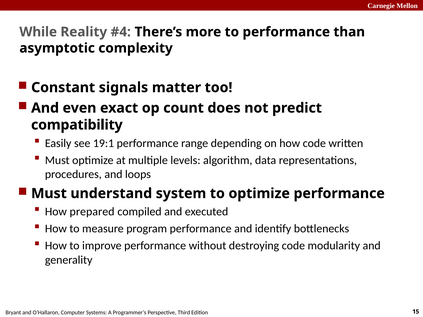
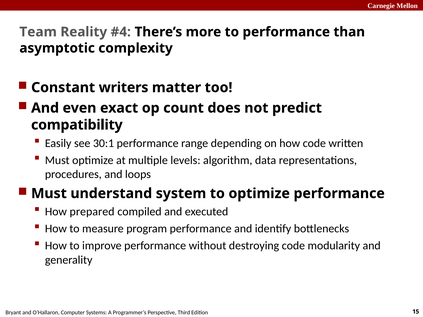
While: While -> Team (38, 32)
signals: signals -> writers (124, 88)
19:1: 19:1 -> 30:1 (104, 143)
